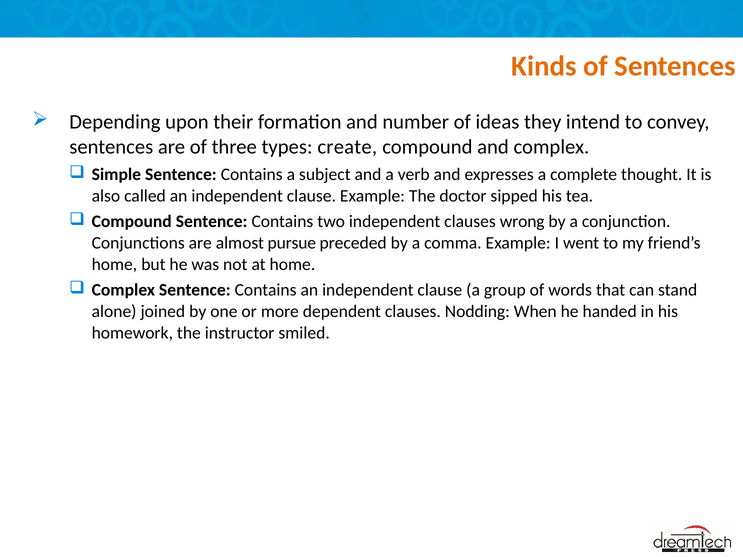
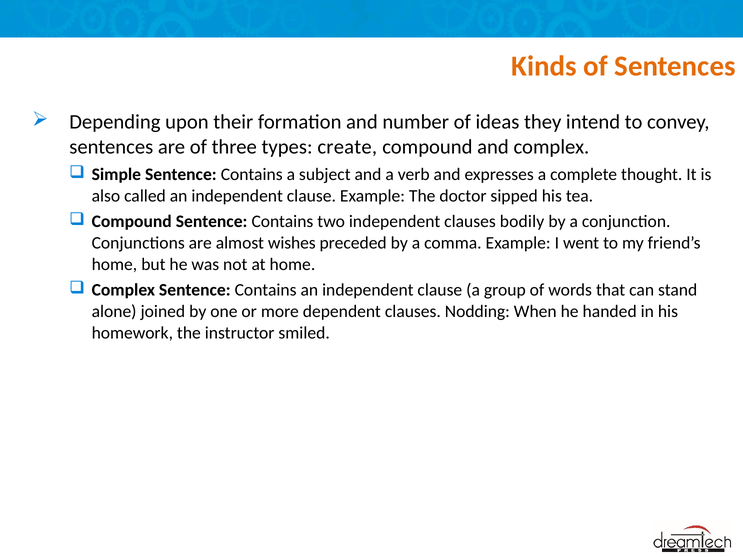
wrong: wrong -> bodily (522, 222)
pursue: pursue -> wishes (292, 243)
